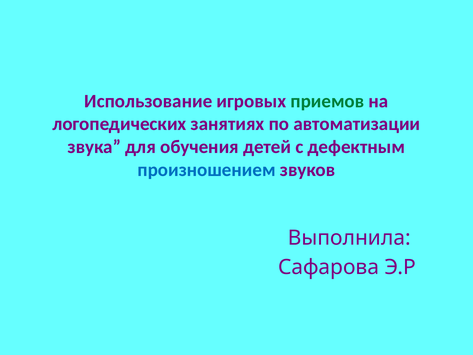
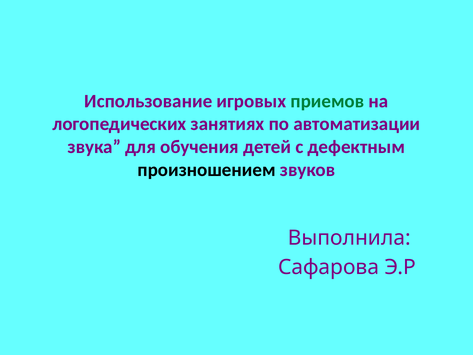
произношением colour: blue -> black (207, 170)
